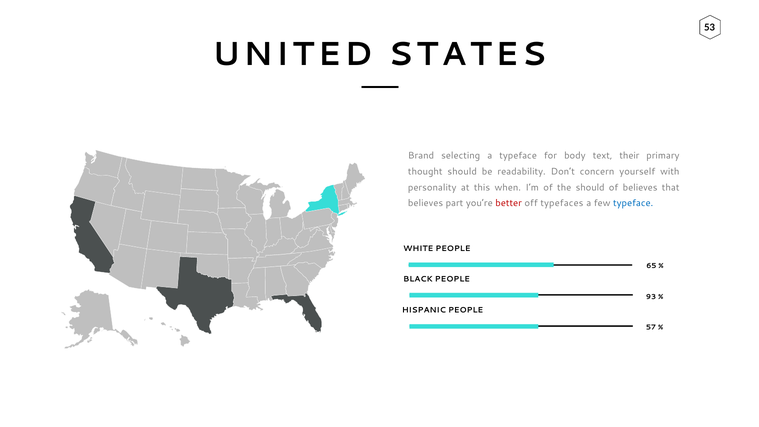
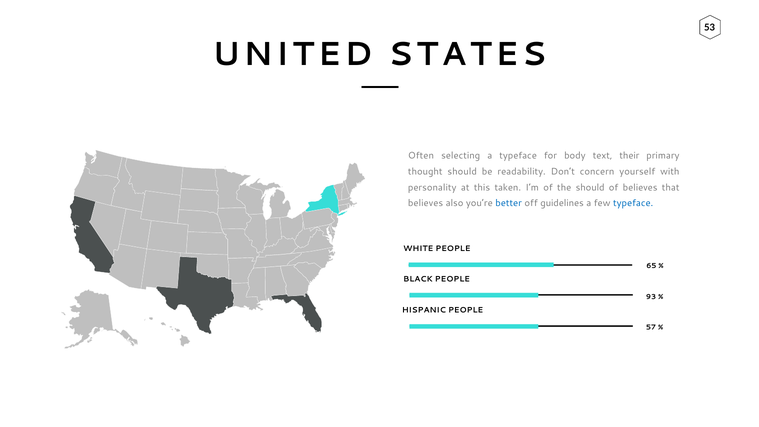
Brand: Brand -> Often (421, 155)
when: when -> taken (508, 187)
part: part -> also (455, 203)
better colour: red -> blue (509, 203)
typefaces: typefaces -> guidelines (562, 203)
